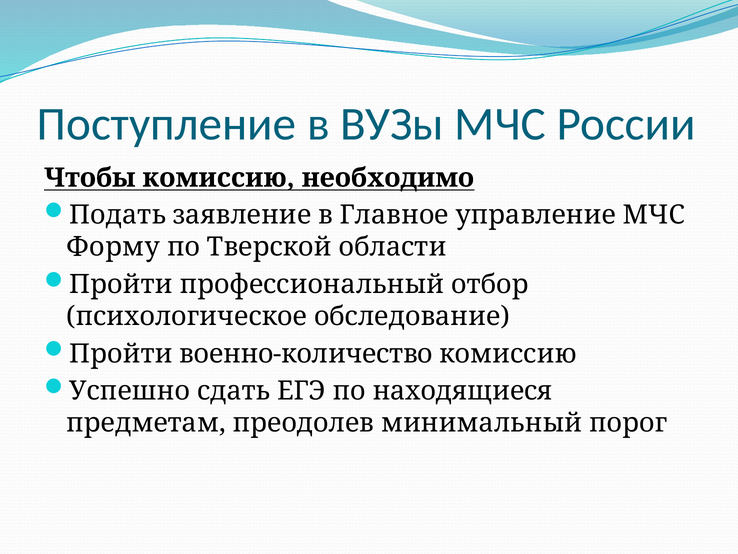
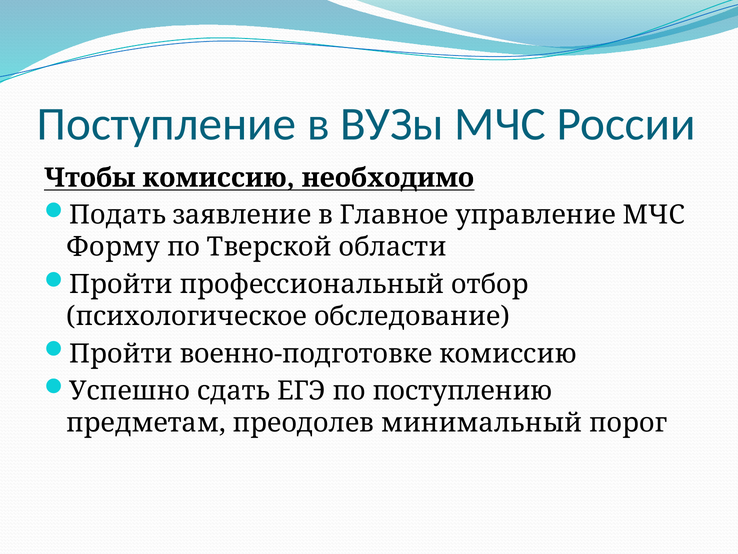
военно-количество: военно-количество -> военно-подготовке (306, 353)
находящиеся: находящиеся -> поступлению (462, 391)
